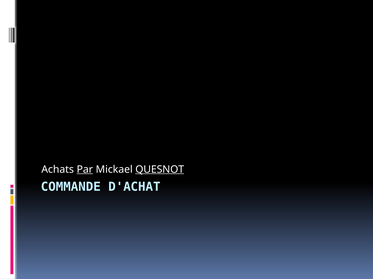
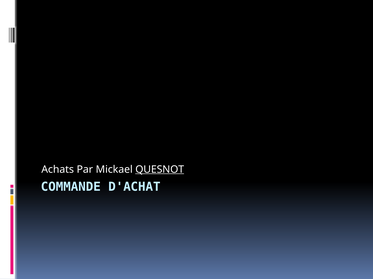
Par underline: present -> none (85, 170)
